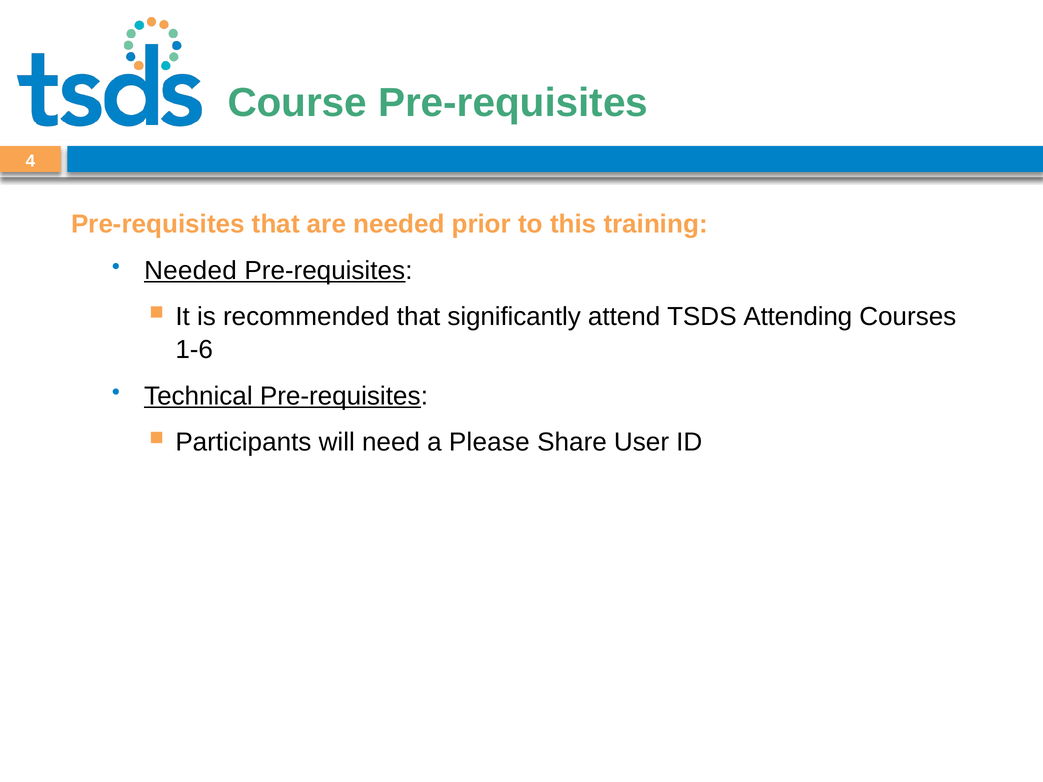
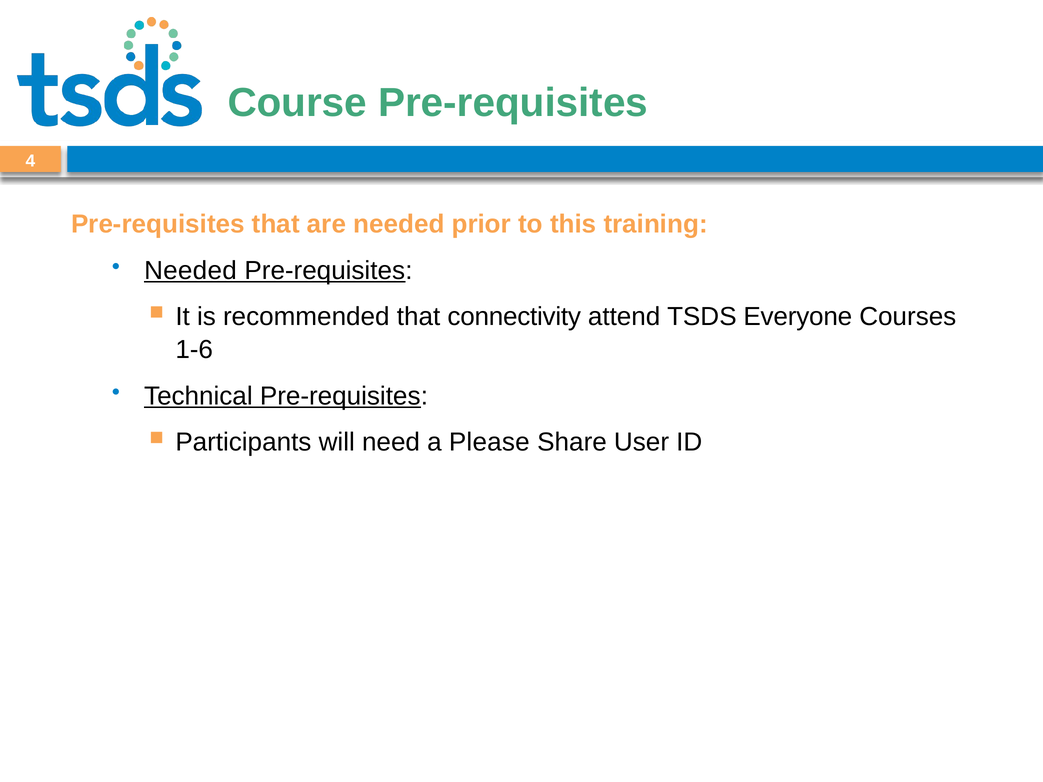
significantly: significantly -> connectivity (514, 317)
Attending: Attending -> Everyone (798, 317)
